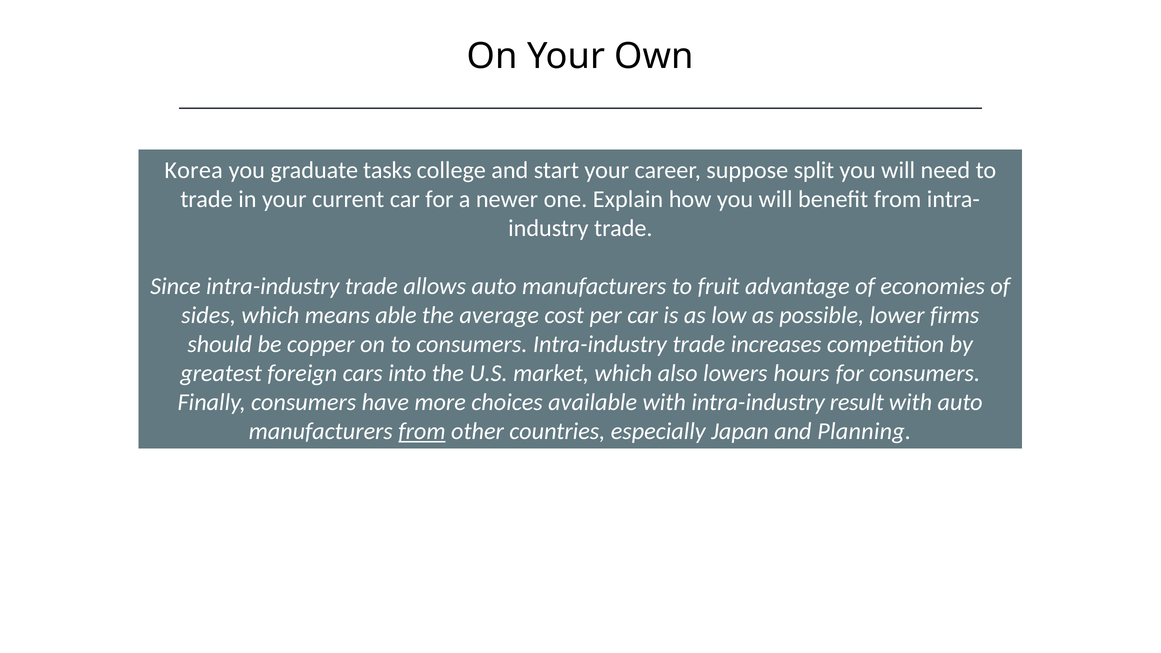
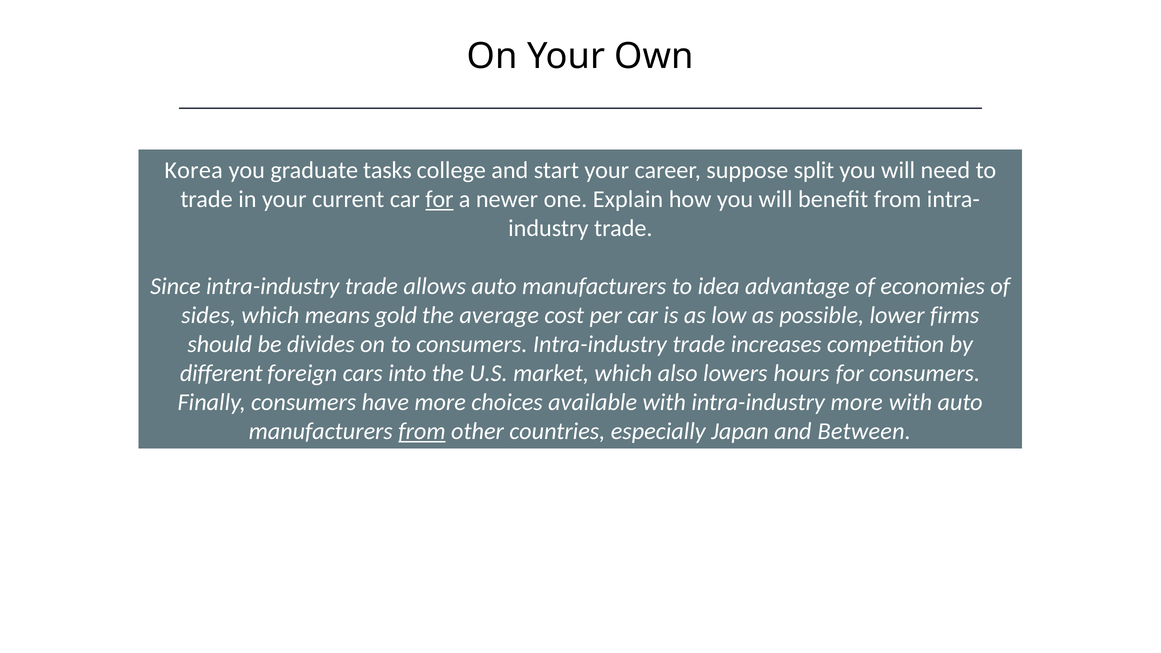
for underline: none -> present (439, 199)
fruit: fruit -> idea (719, 286)
able: able -> gold (396, 315)
copper: copper -> divides (321, 344)
greatest: greatest -> different (221, 373)
intra-industry result: result -> more (857, 402)
Planning: Planning -> Between (864, 431)
